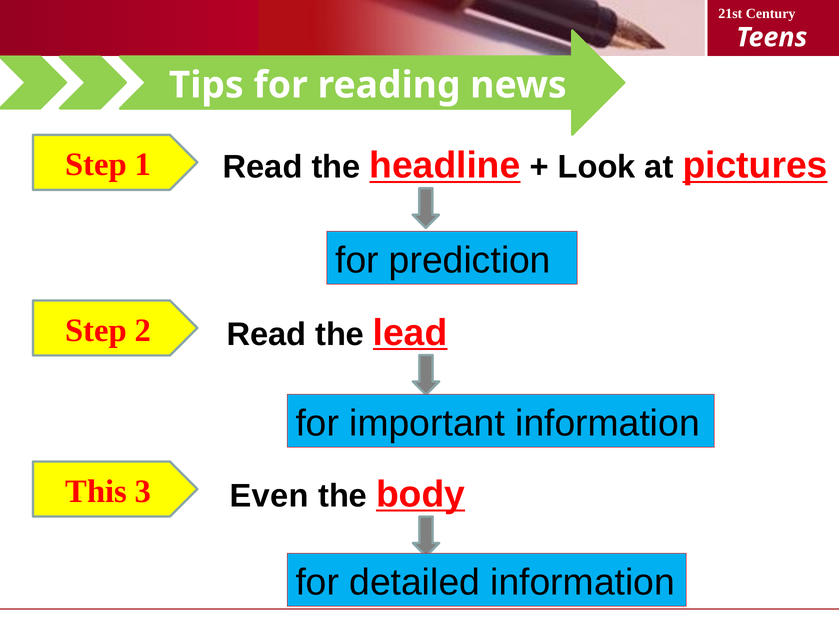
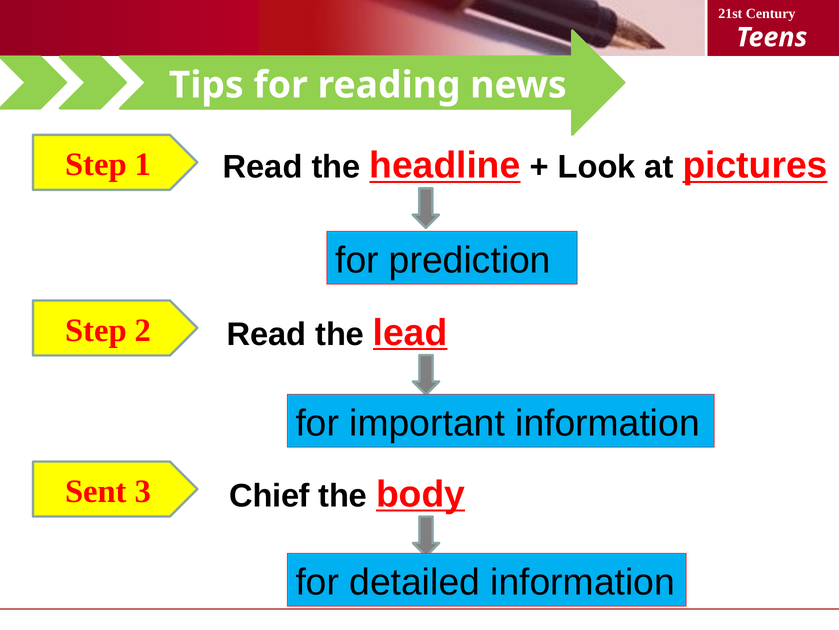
This: This -> Sent (96, 491)
Even: Even -> Chief (270, 495)
